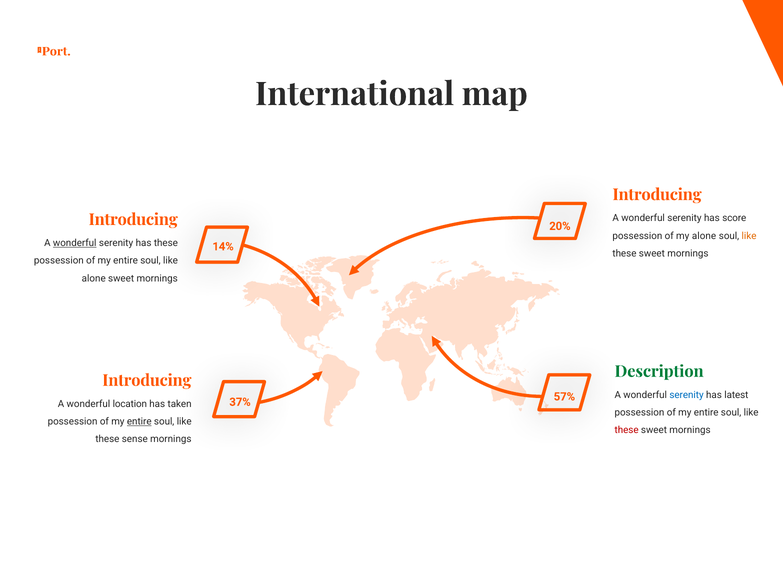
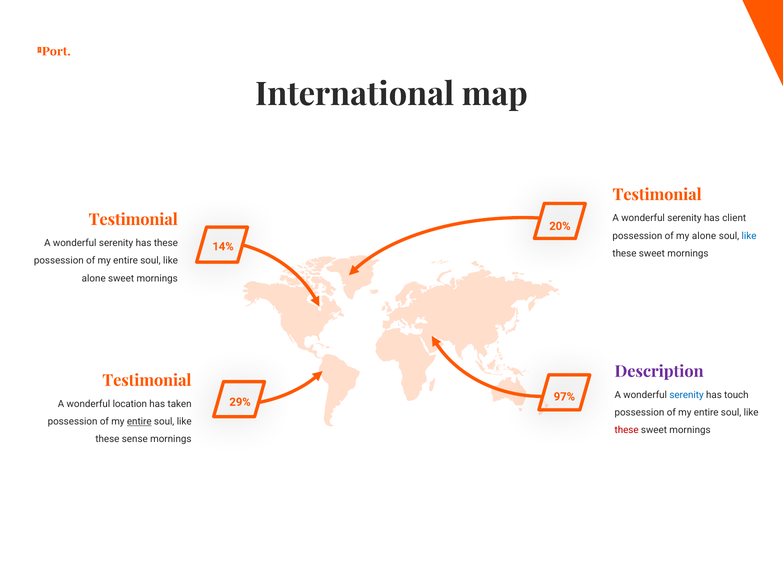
Introducing: Introducing -> Testimonial (657, 195)
Introducing: Introducing -> Testimonial (133, 220)
score: score -> client (734, 218)
like colour: orange -> blue (749, 236)
wonderful underline: present -> none (75, 243)
Description colour: green -> purple (659, 372)
Introducing: Introducing -> Testimonial (147, 381)
latest: latest -> touch (736, 395)
57%: 57% -> 97% (564, 397)
37%: 37% -> 29% (240, 402)
